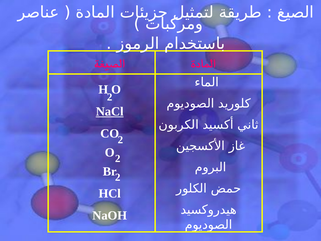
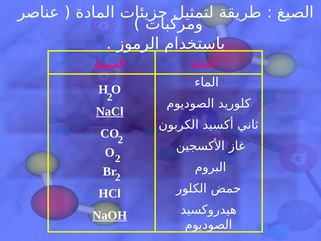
NaOH underline: none -> present (110, 215)
